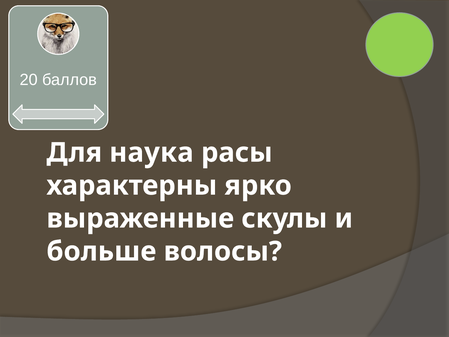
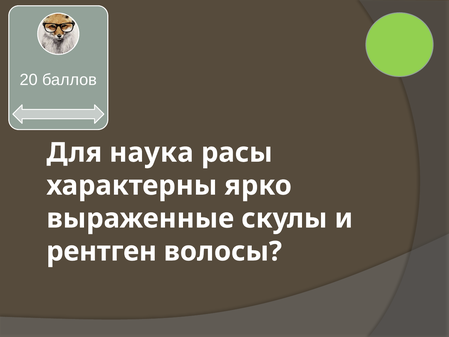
больше: больше -> рентген (102, 251)
